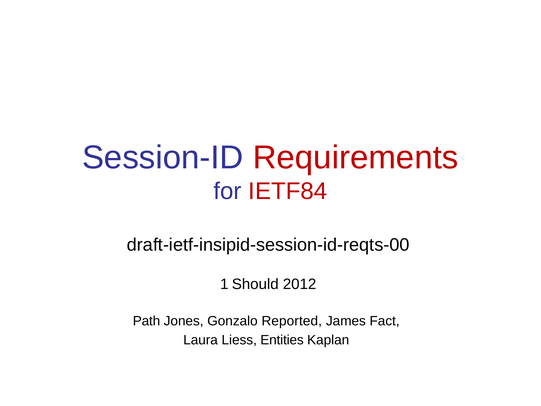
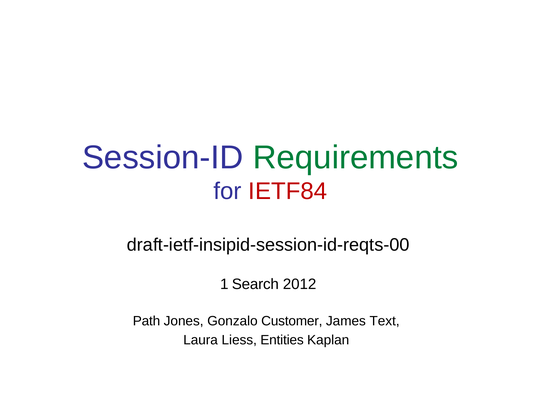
Requirements colour: red -> green (356, 157)
Should: Should -> Search (255, 284)
Reported: Reported -> Customer (292, 321)
Fact: Fact -> Text (385, 321)
